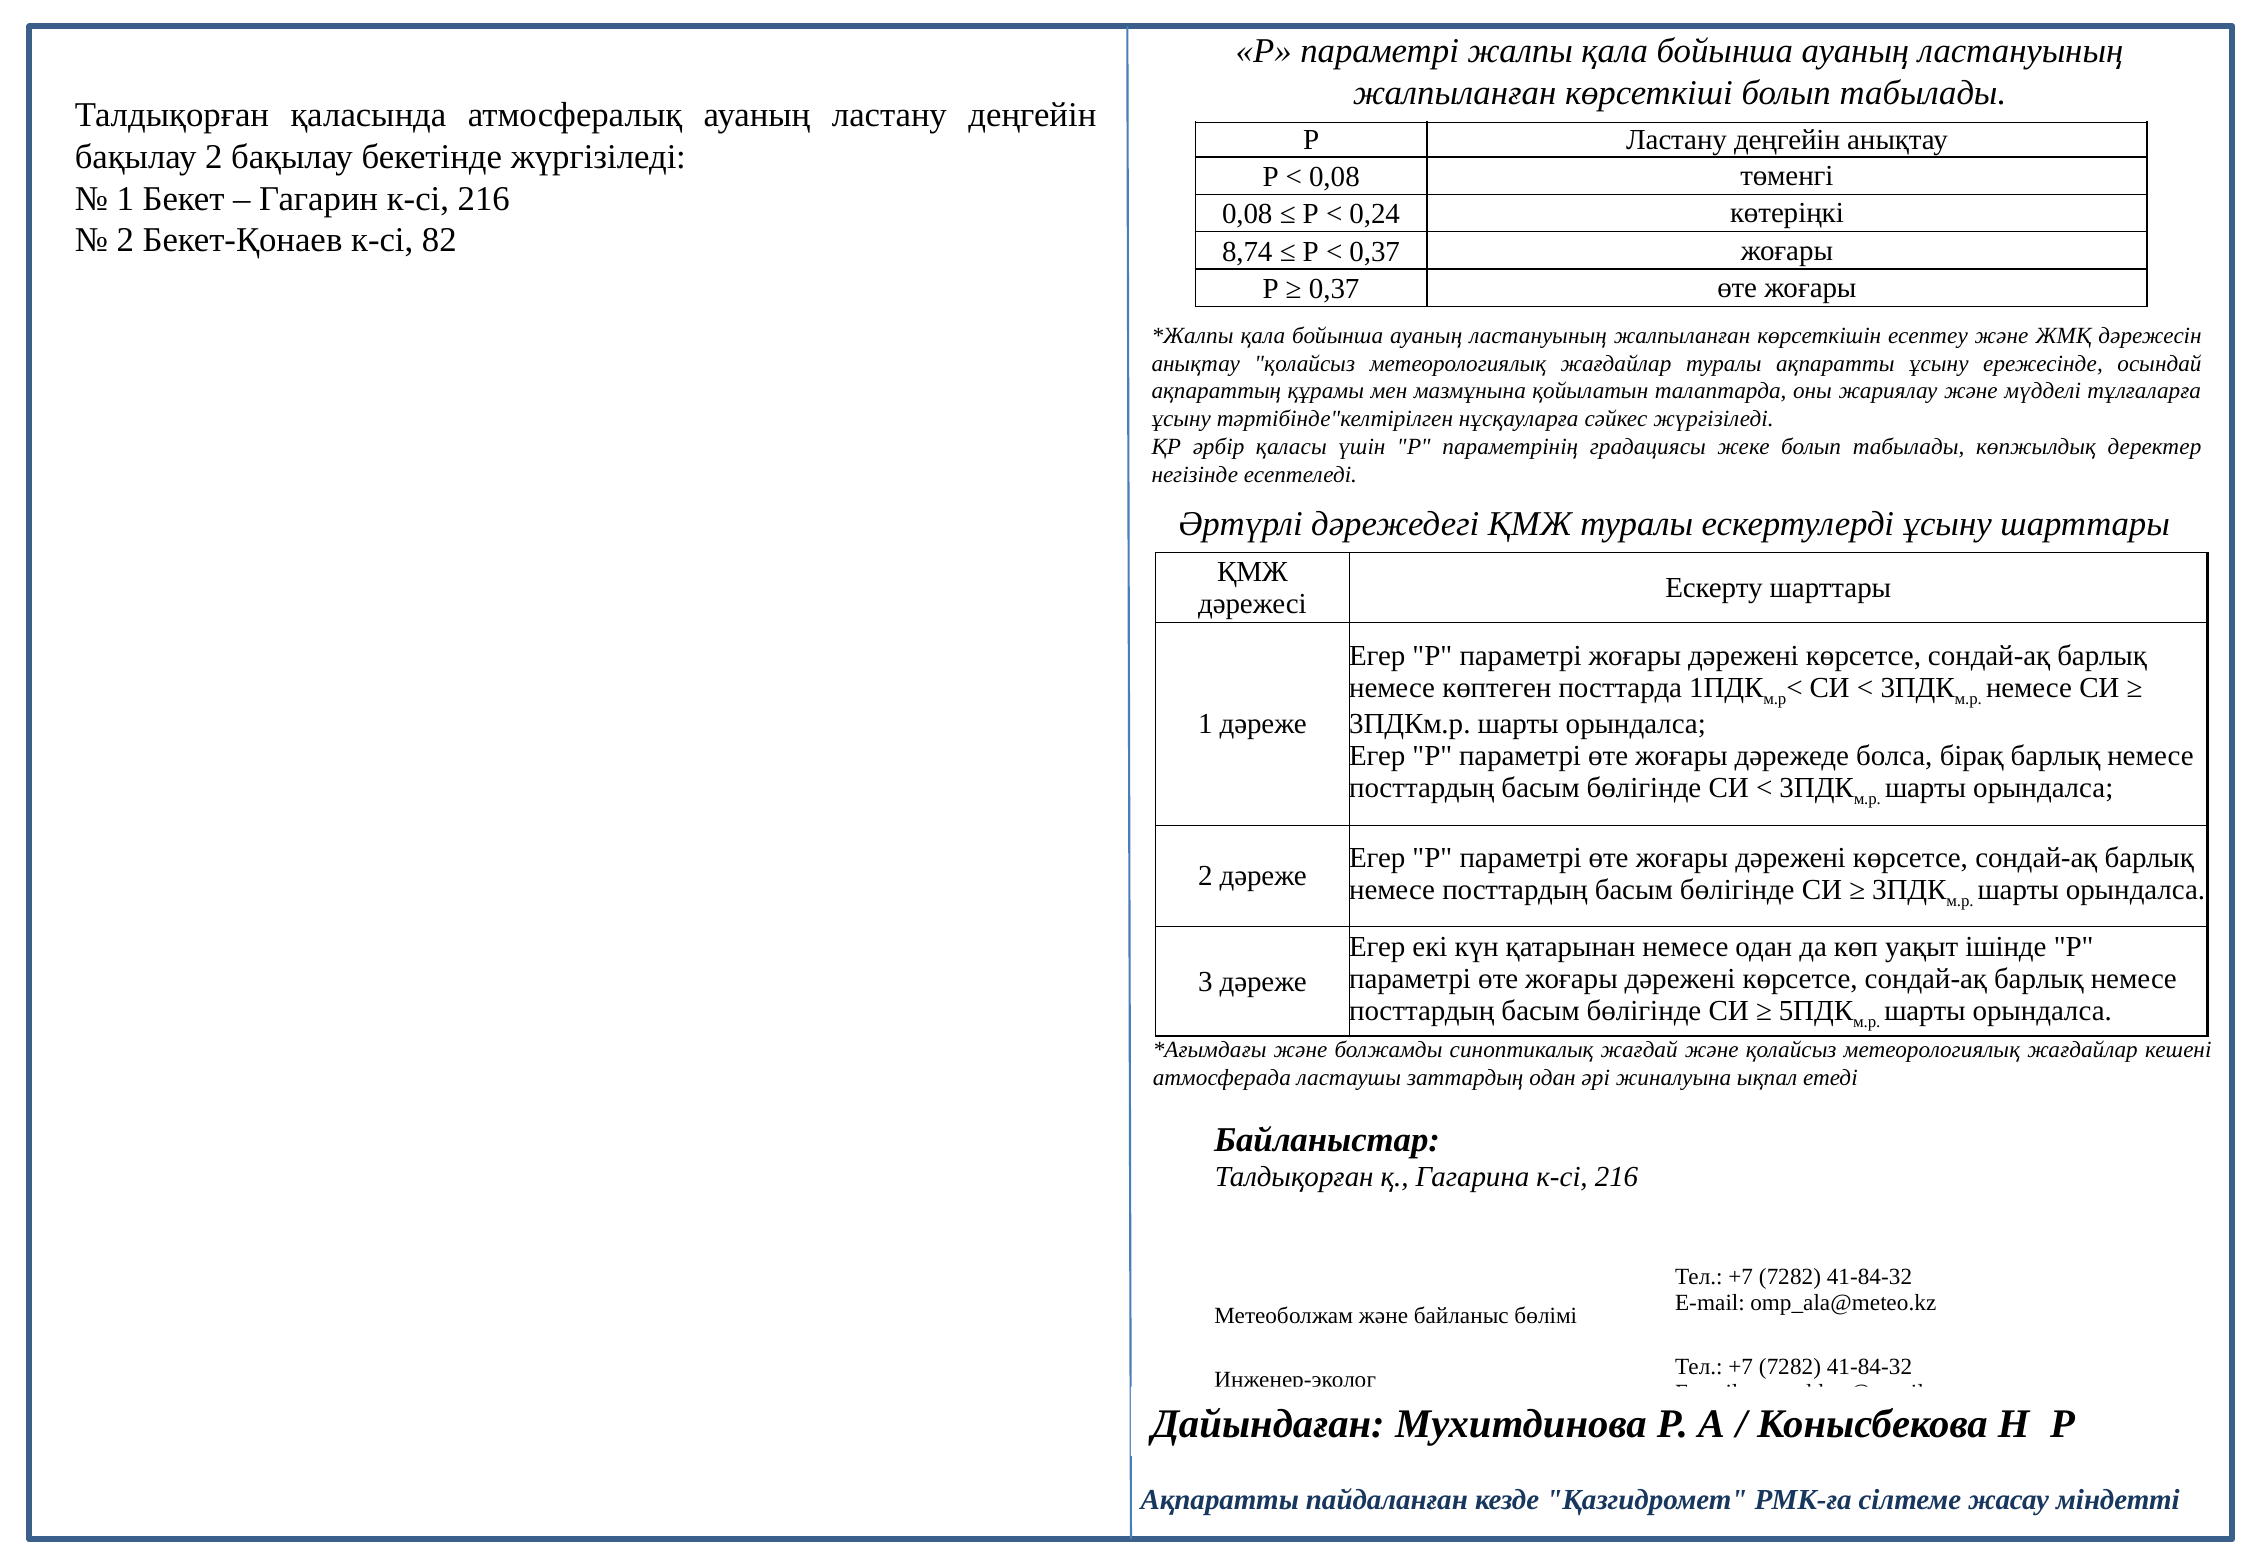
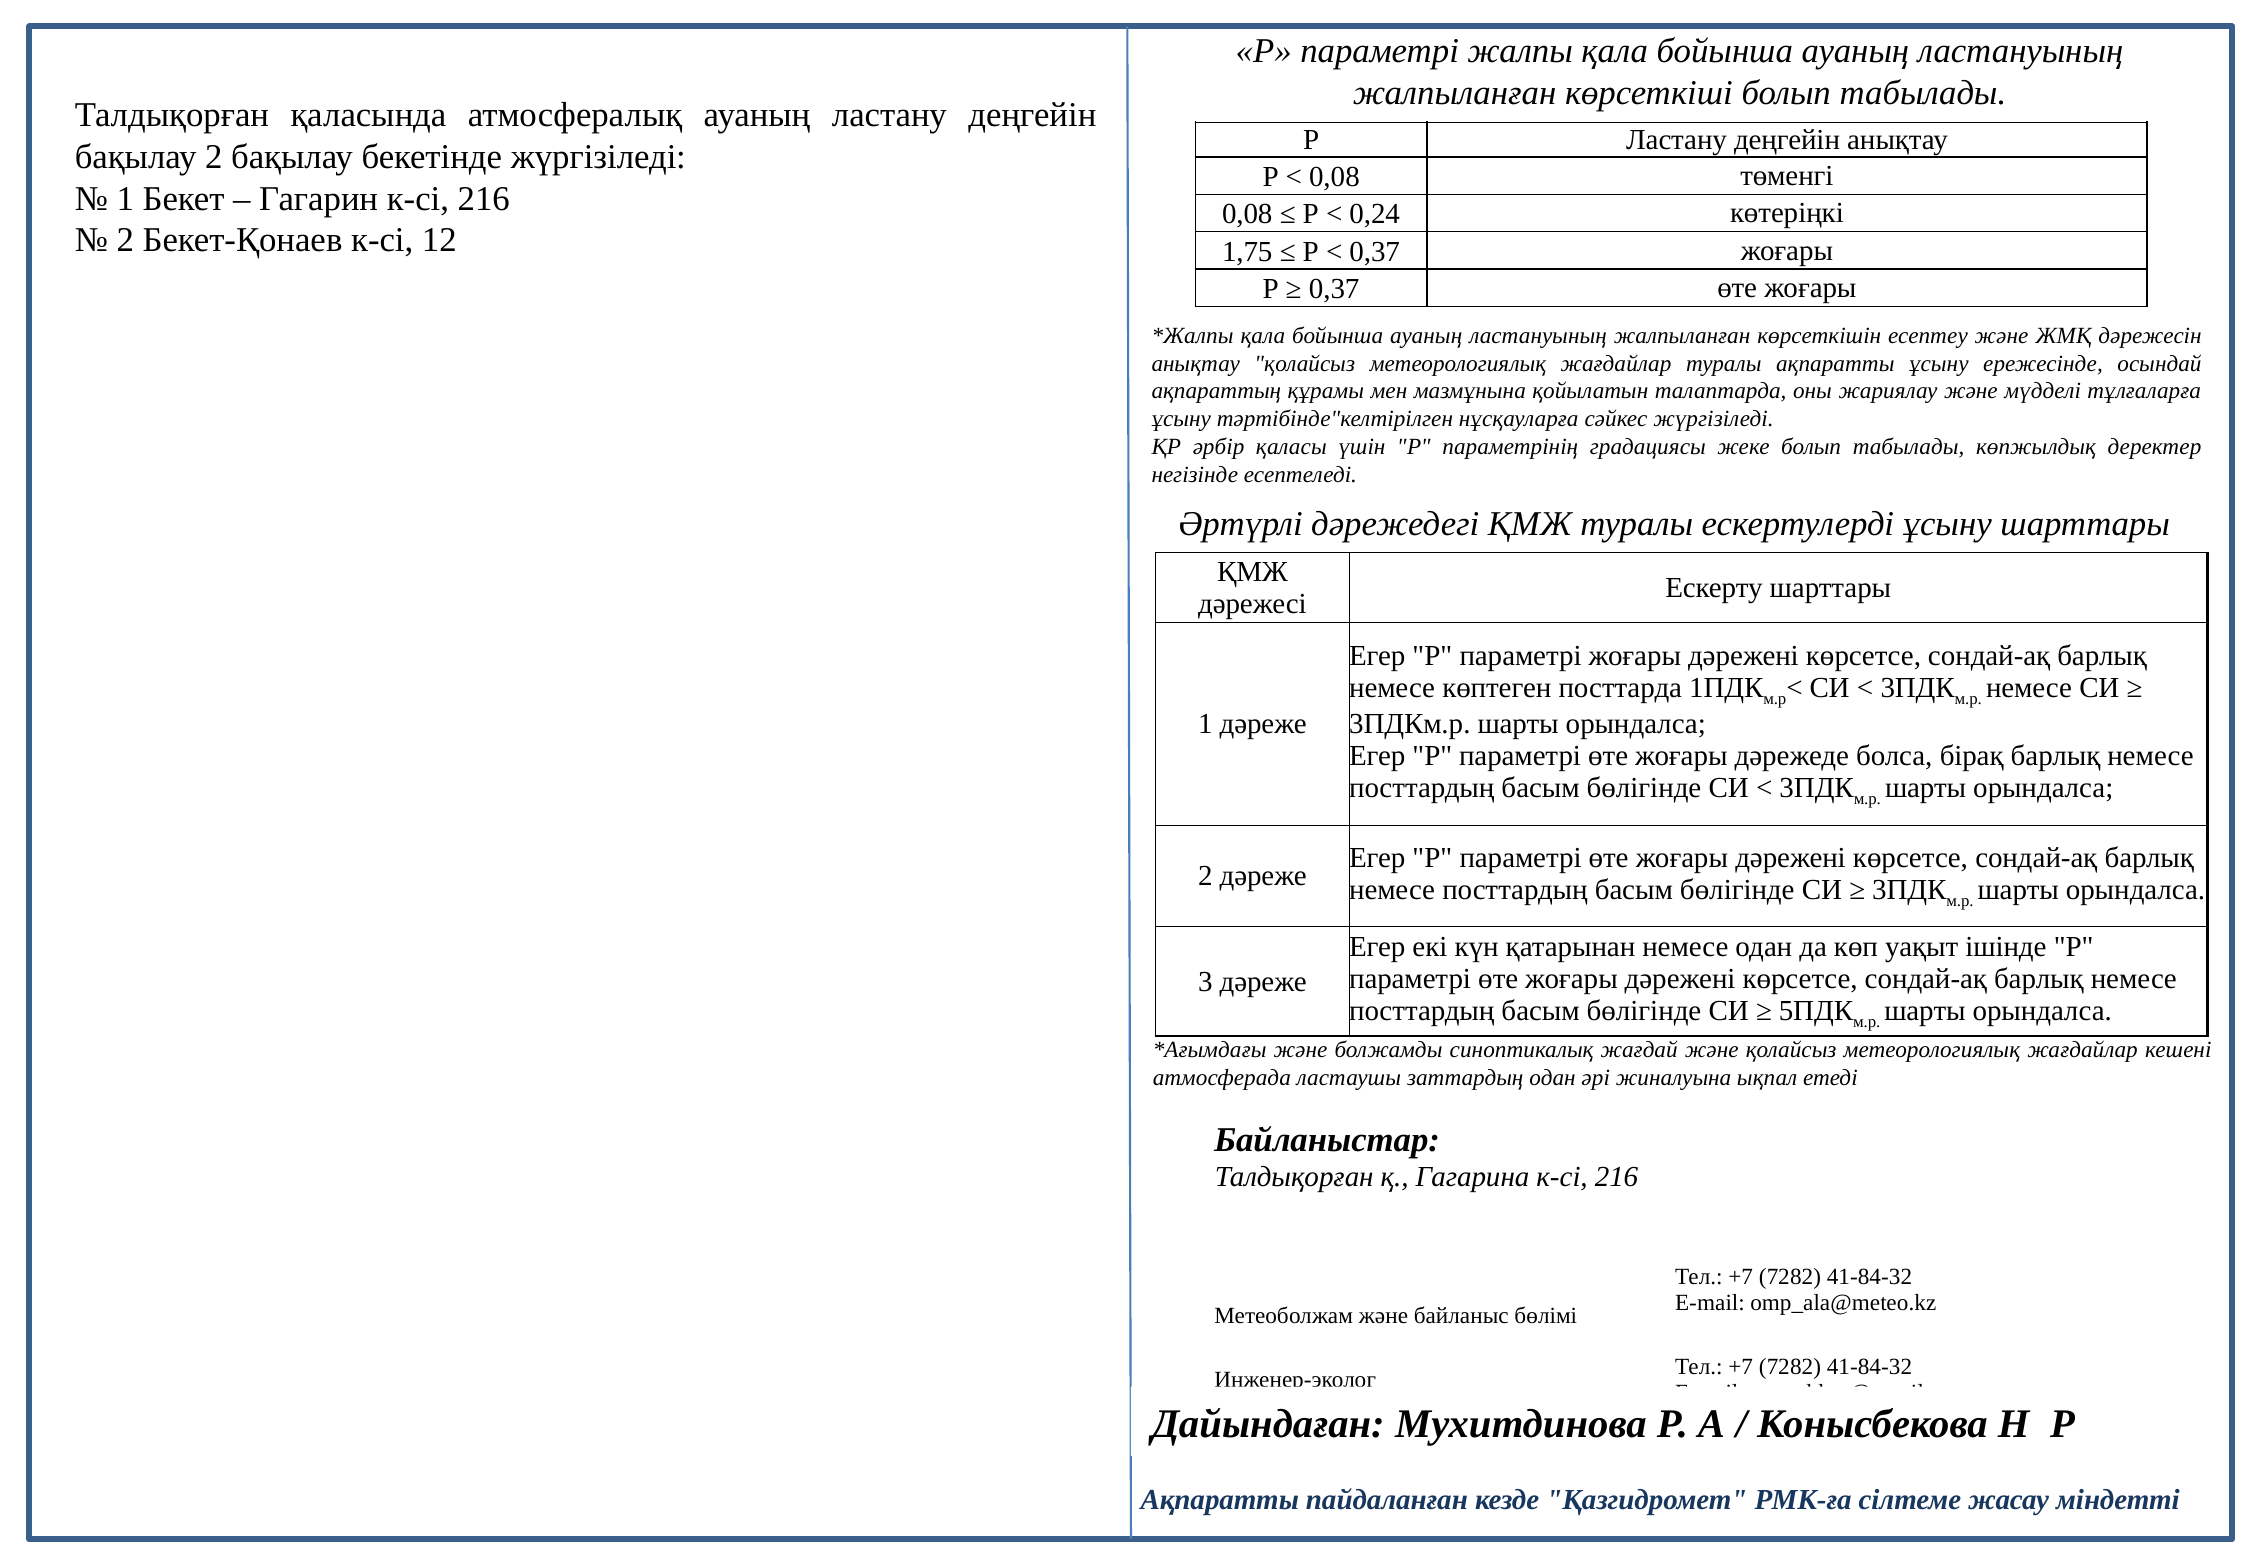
82: 82 -> 12 (439, 240)
8,74: 8,74 -> 1,75 (1247, 252)
